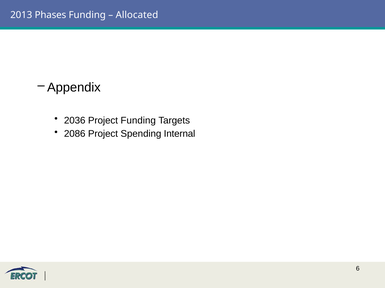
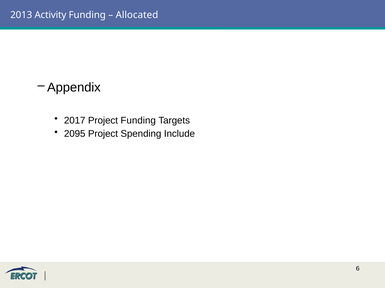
Phases: Phases -> Activity (50, 15)
2036: 2036 -> 2017 (75, 121)
2086: 2086 -> 2095 (75, 134)
Internal: Internal -> Include (179, 134)
